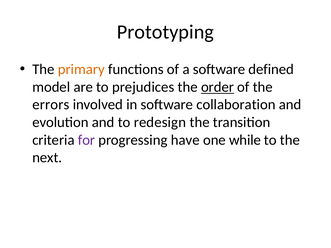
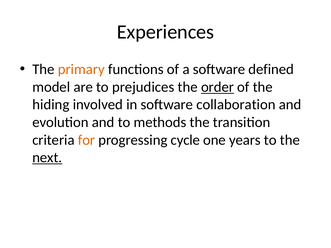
Prototyping: Prototyping -> Experiences (165, 32)
errors: errors -> hiding (51, 105)
redesign: redesign -> methods (160, 122)
for colour: purple -> orange (87, 140)
have: have -> cycle (185, 140)
while: while -> years (245, 140)
next underline: none -> present (47, 158)
